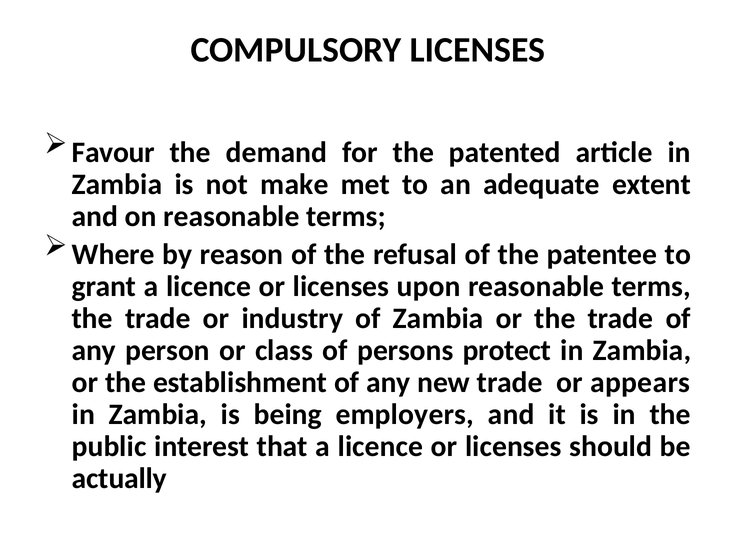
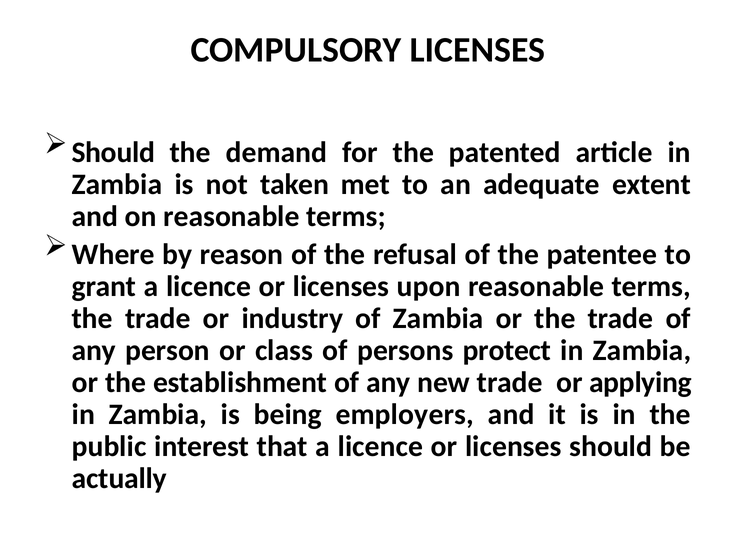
Favour: Favour -> Should (113, 152)
make: make -> taken (295, 184)
appears: appears -> applying (640, 382)
